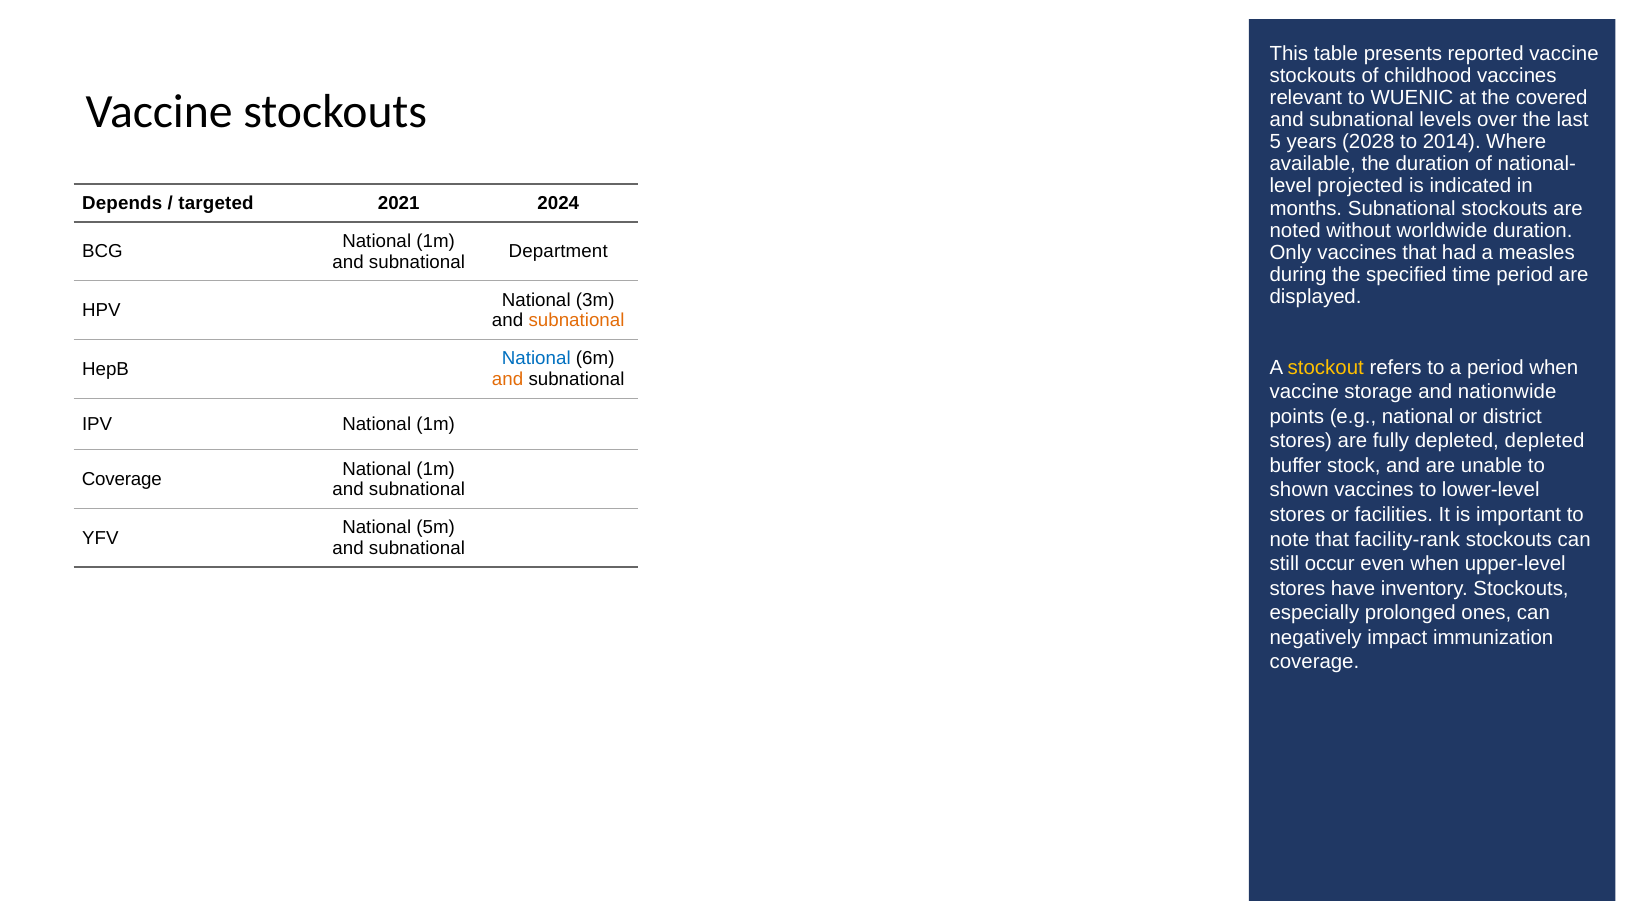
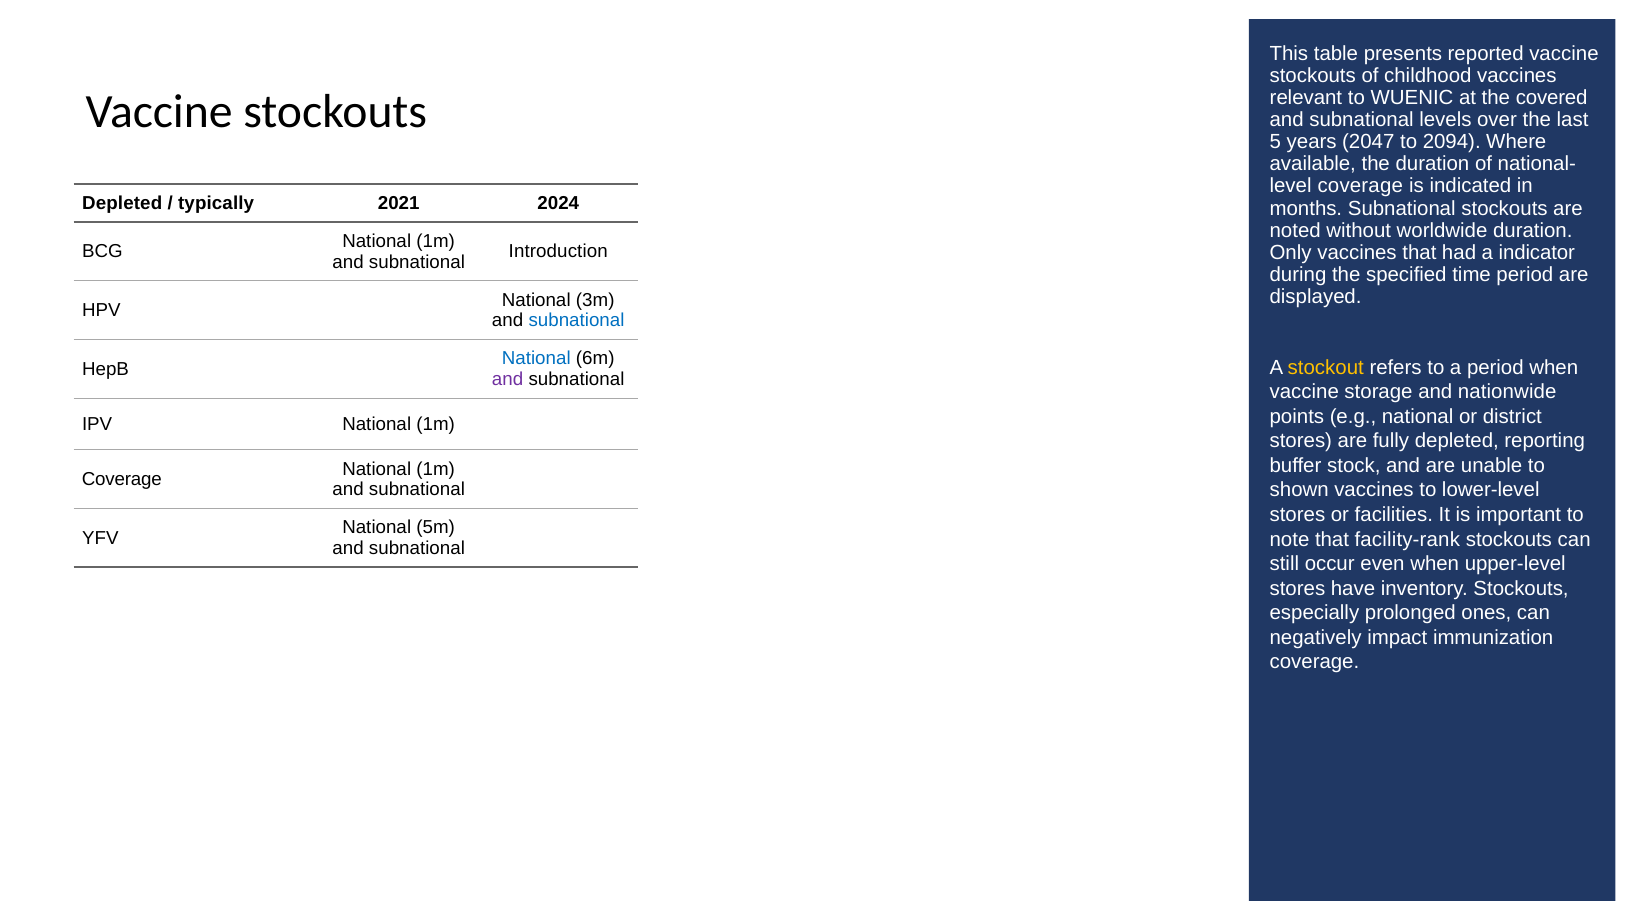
2028: 2028 -> 2047 (1368, 142)
2014: 2014 -> 2094 (1452, 142)
projected: projected -> coverage (1360, 186)
Depends: Depends -> Depleted (122, 203)
targeted: targeted -> typically (216, 203)
Department: Department -> Introduction (558, 252)
measles: measles -> indicator (1537, 252)
subnational colour: orange -> blue (577, 321)
and colour: orange -> purple (508, 380)
depleted depleted: depleted -> reporting (1545, 441)
